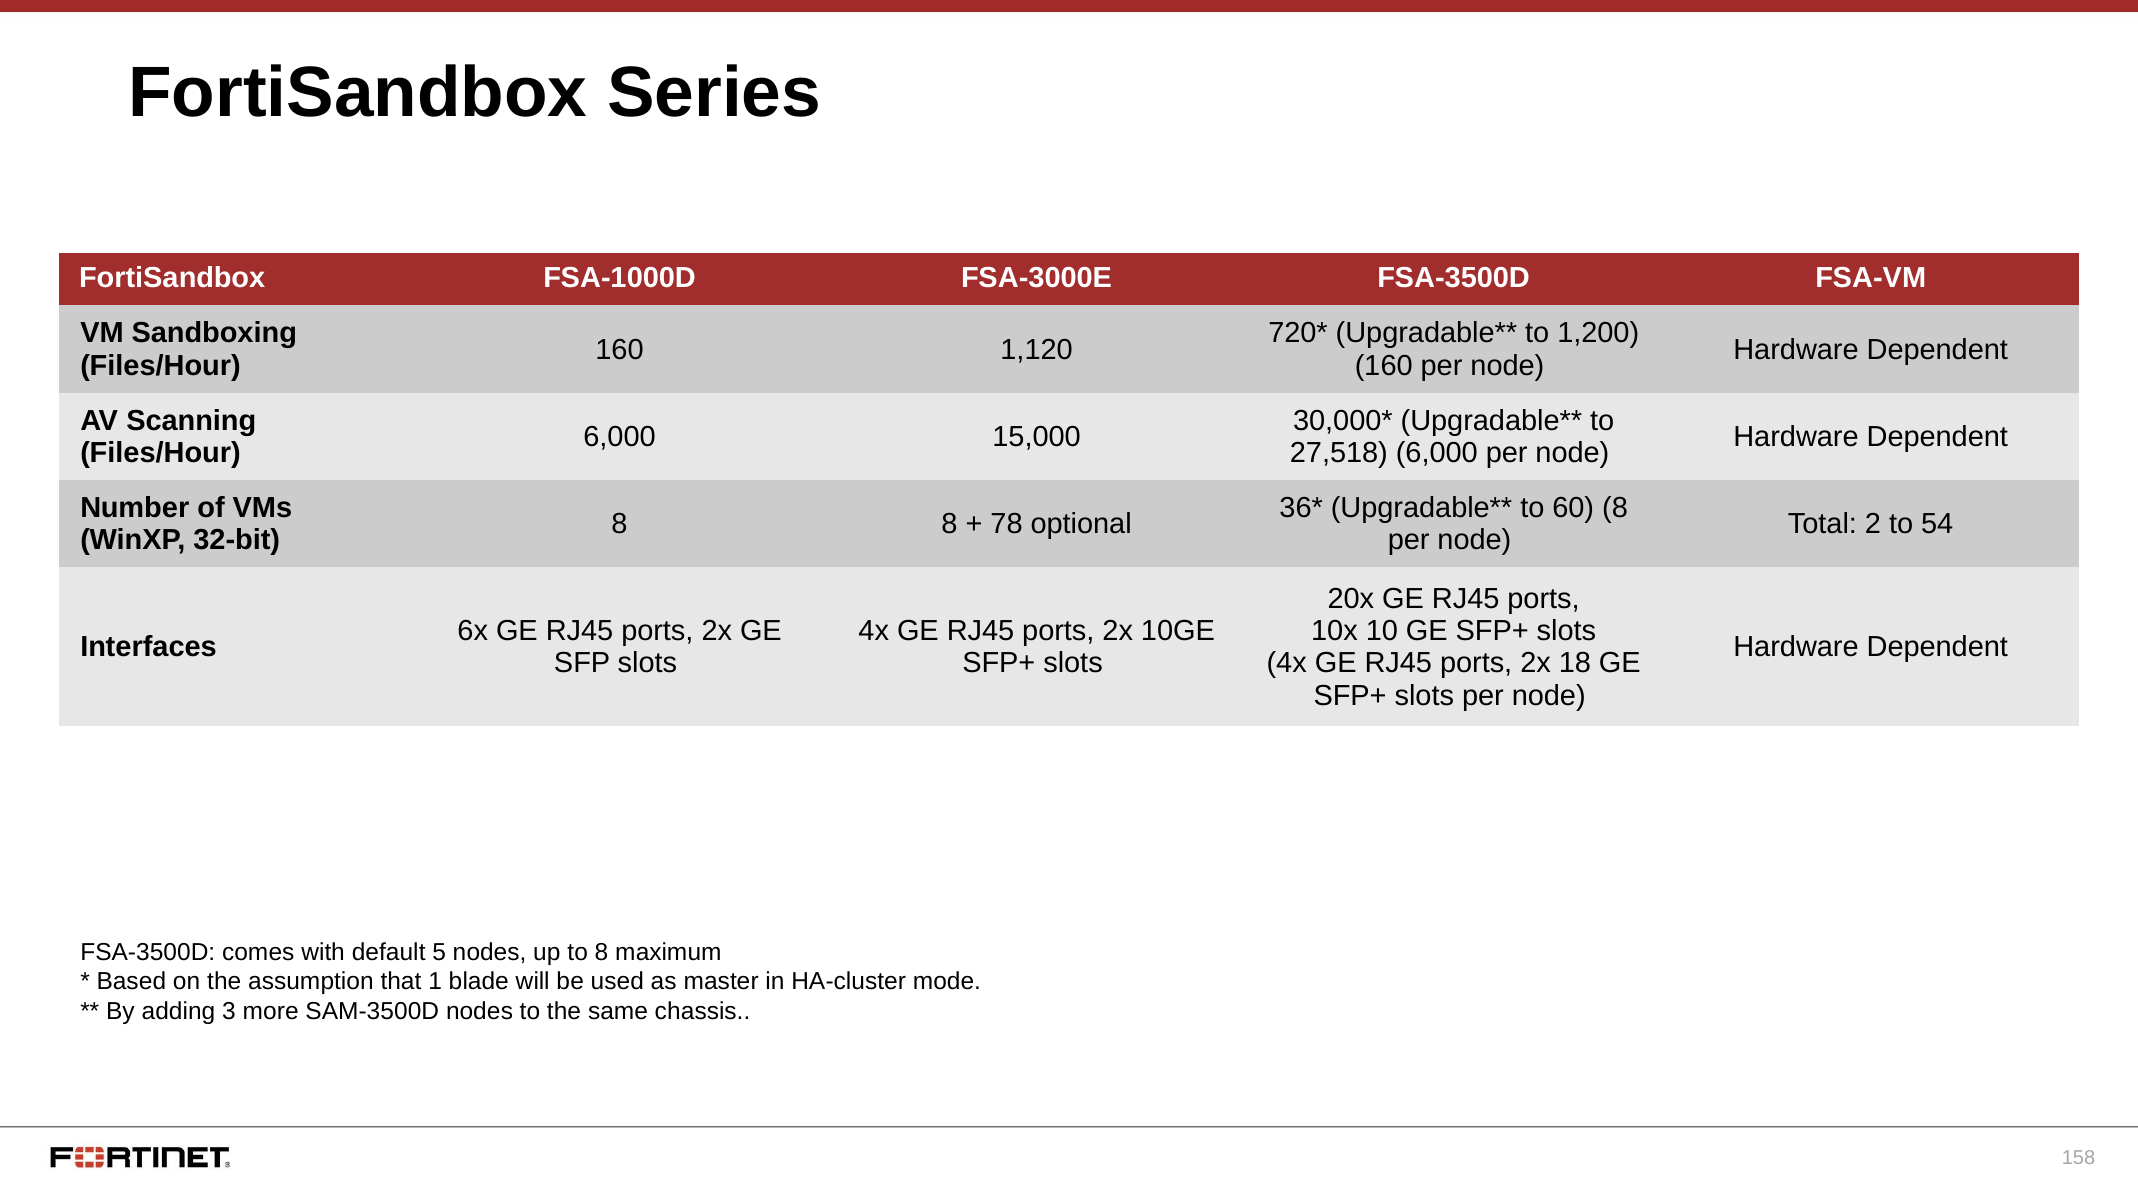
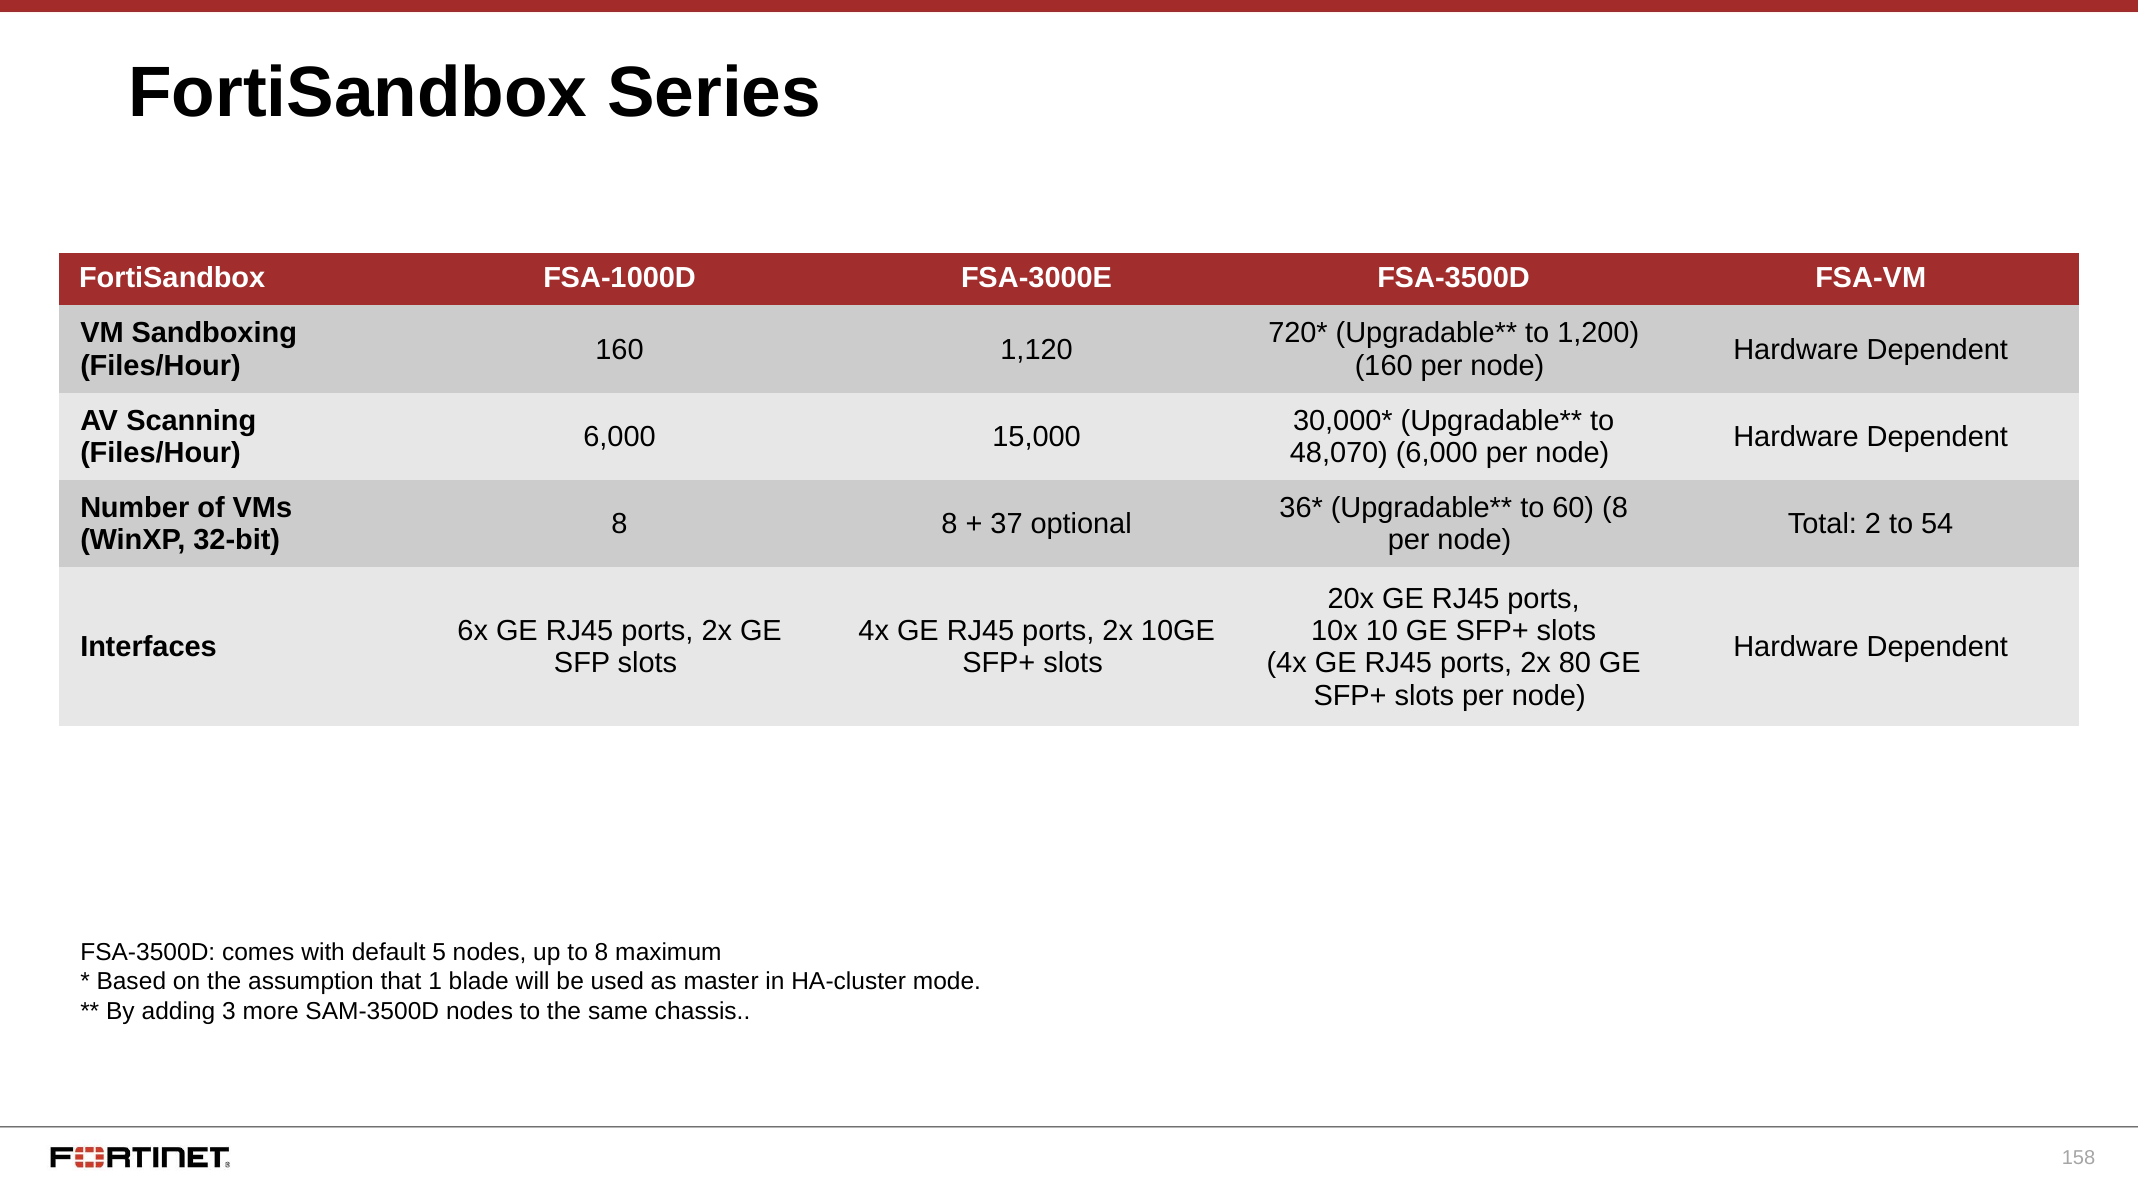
27,518: 27,518 -> 48,070 (1339, 453)
78: 78 -> 37 (1007, 524)
18: 18 -> 80 (1575, 663)
